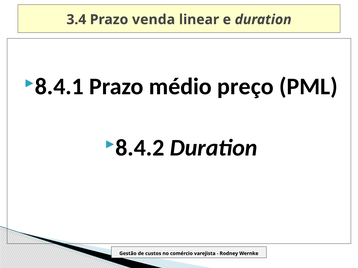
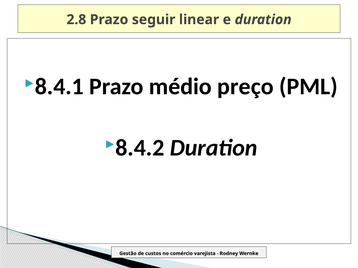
3.4: 3.4 -> 2.8 (76, 20)
venda: venda -> seguir (154, 20)
